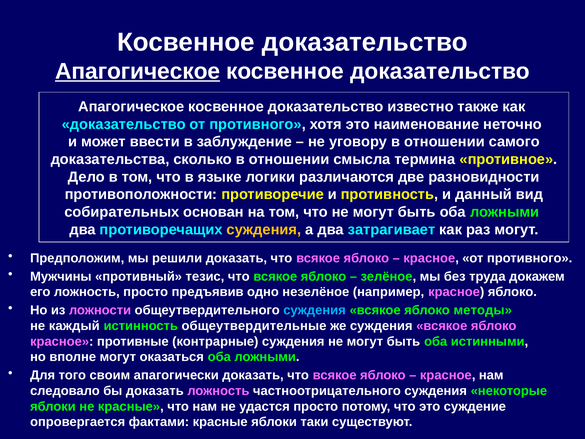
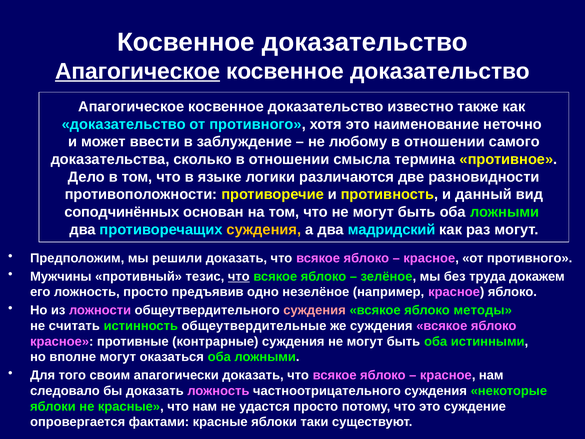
уговору: уговору -> любому (358, 142)
собирательных: собирательных -> соподчинённых (122, 212)
затрагивает: затрагивает -> мадридский (392, 229)
что underline: none -> present (239, 276)
суждения colour: light blue -> pink (315, 310)
каждый: каждый -> считать (74, 326)
